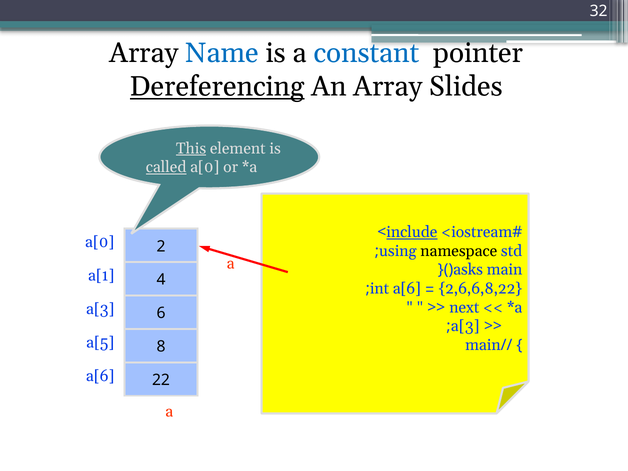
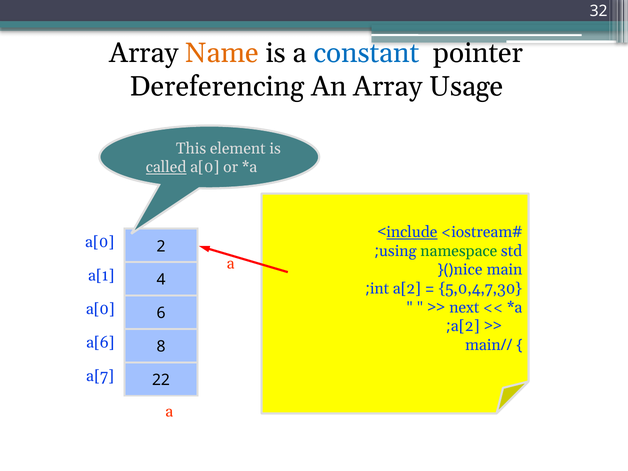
Name colour: blue -> orange (222, 53)
Dereferencing underline: present -> none (217, 87)
Slides: Slides -> Usage (466, 87)
This underline: present -> none (191, 148)
namespace colour: black -> green (459, 251)
asks: asks -> nice (468, 270)
int a[6: a[6 -> a[2 (407, 289)
2,6,6,8,22: 2,6,6,8,22 -> 5,0,4,7,30 (480, 289)
a[3: a[3 -> a[0 (100, 309)
a[3: a[3 -> a[2 (465, 326)
a[5: a[5 -> a[6 (100, 343)
a[6: a[6 -> a[7 (100, 376)
